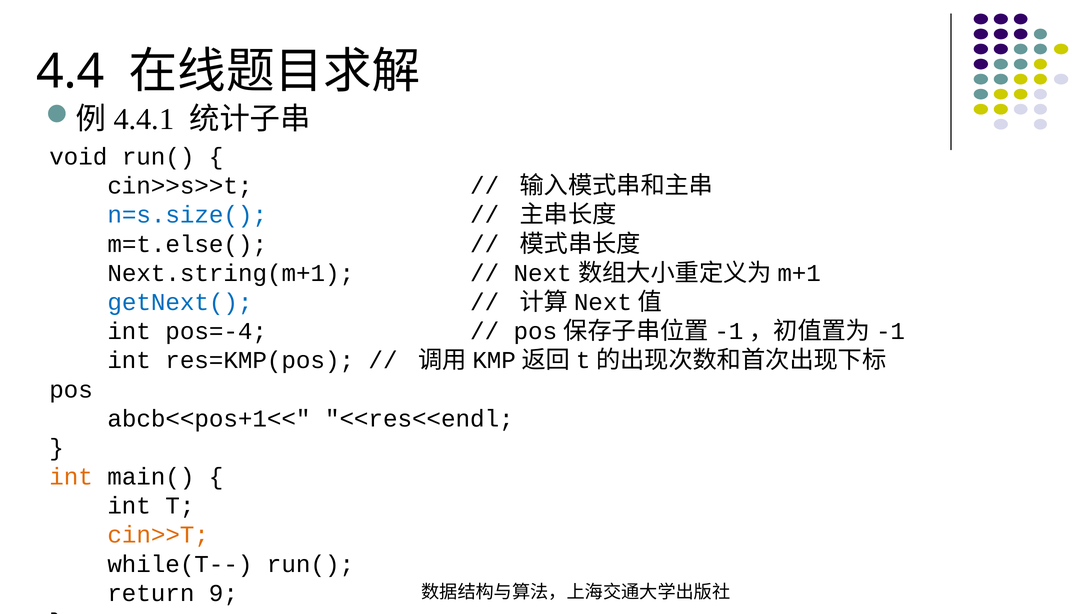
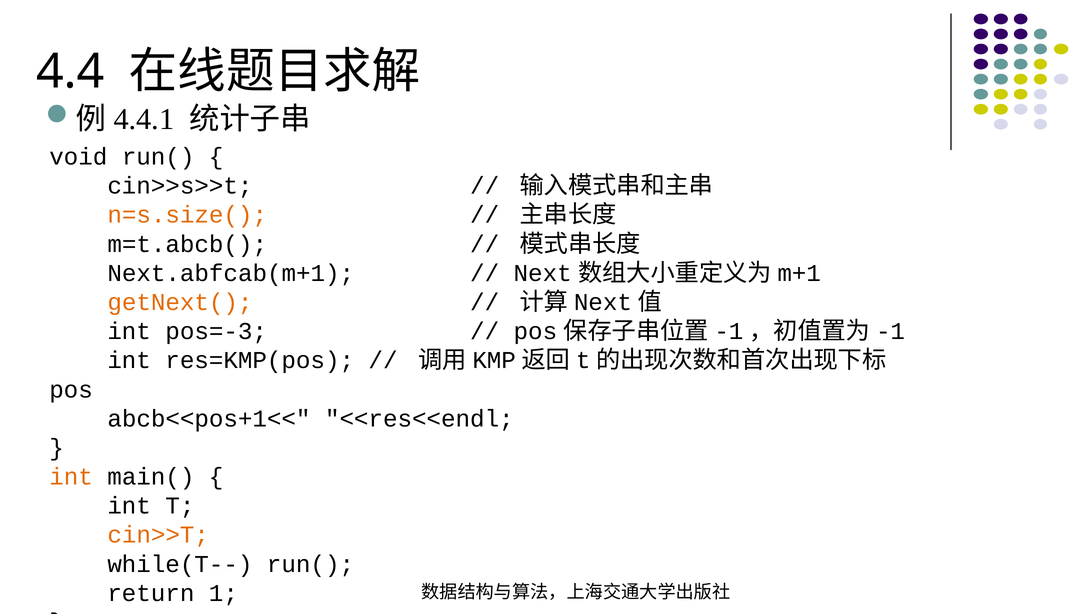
n=s.size( colour: blue -> orange (187, 215)
m=t.else(: m=t.else( -> m=t.abcb( (187, 244)
Next.string(m+1: Next.string(m+1 -> Next.abfcab(m+1 (231, 273)
getNext( colour: blue -> orange (180, 302)
pos=-4: pos=-4 -> pos=-3 (216, 331)
9: 9 -> 1 (223, 593)
